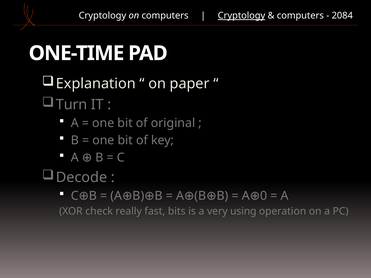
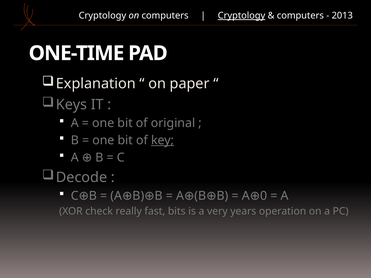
2084: 2084 -> 2013 (342, 16)
Turn: Turn -> Keys (72, 105)
key underline: none -> present (163, 140)
using: using -> years (243, 211)
